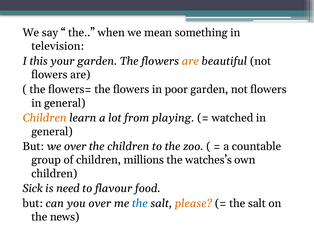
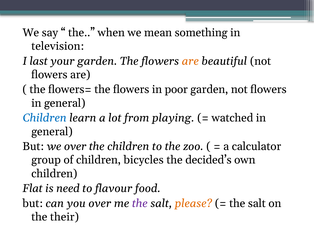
this: this -> last (39, 61)
Children colour: orange -> blue (45, 118)
countable: countable -> calculator (256, 147)
millions: millions -> bicycles (144, 160)
watches’s: watches’s -> decided’s (208, 160)
Sick: Sick -> Flat (33, 189)
the colour: blue -> purple (140, 204)
news: news -> their (64, 217)
